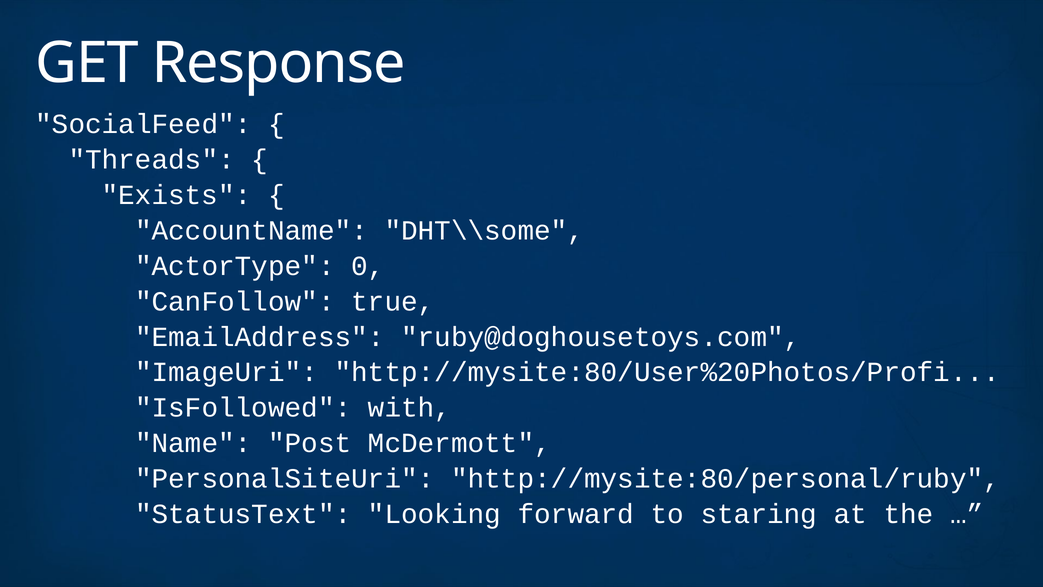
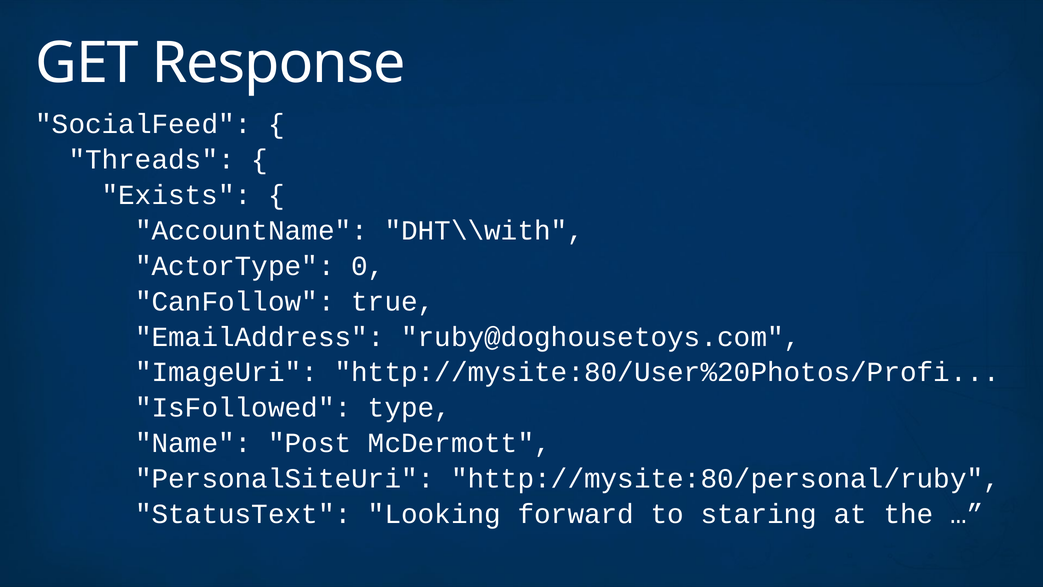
DHT\\some: DHT\\some -> DHT\\with (484, 230)
with: with -> type (410, 407)
